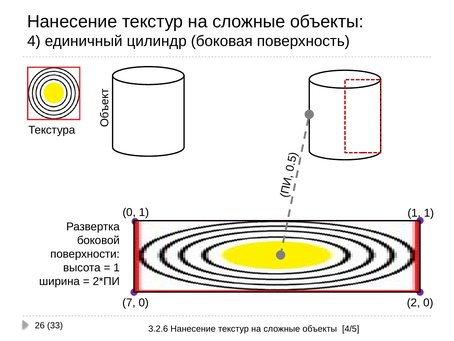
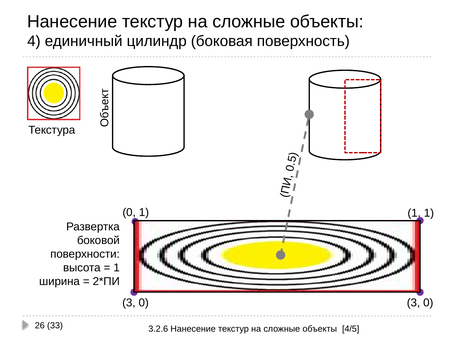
7: 7 -> 3 (129, 302)
2: 2 -> 3 (413, 302)
